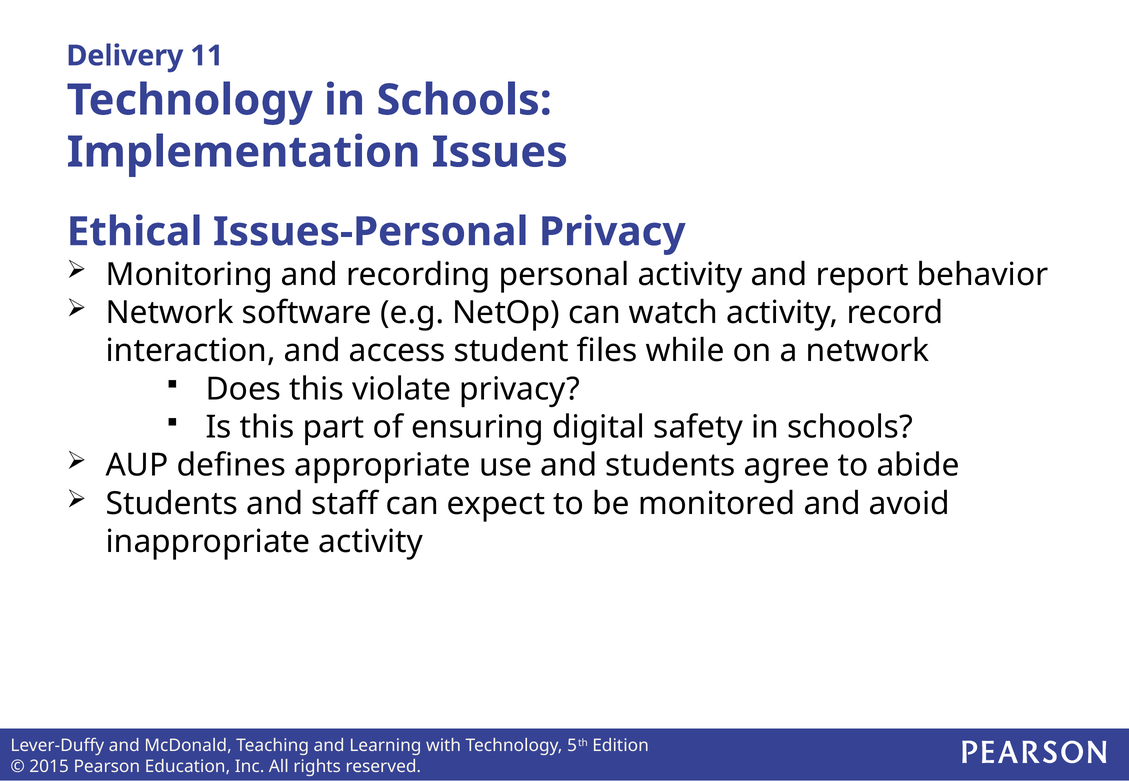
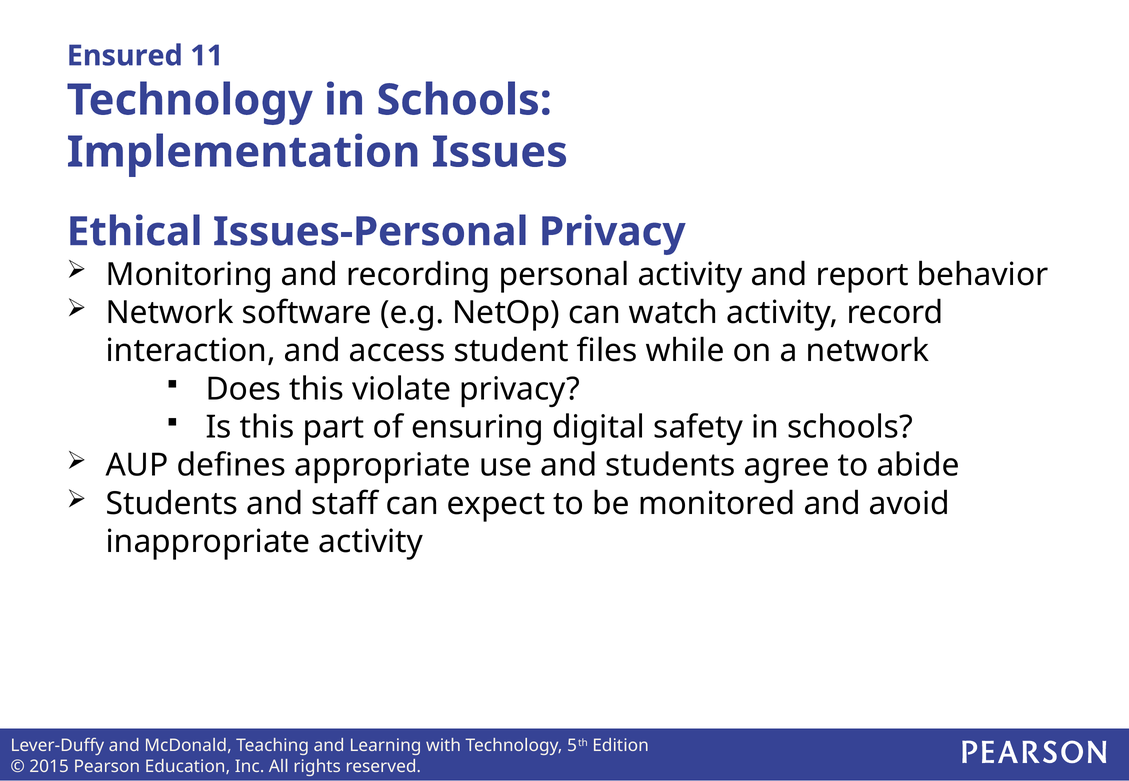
Delivery: Delivery -> Ensured (125, 56)
